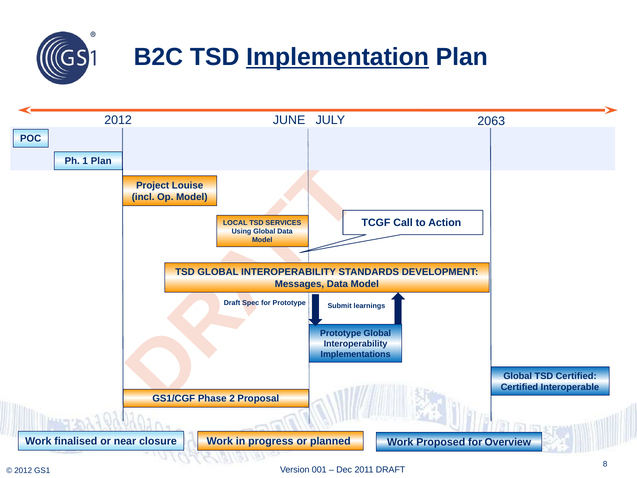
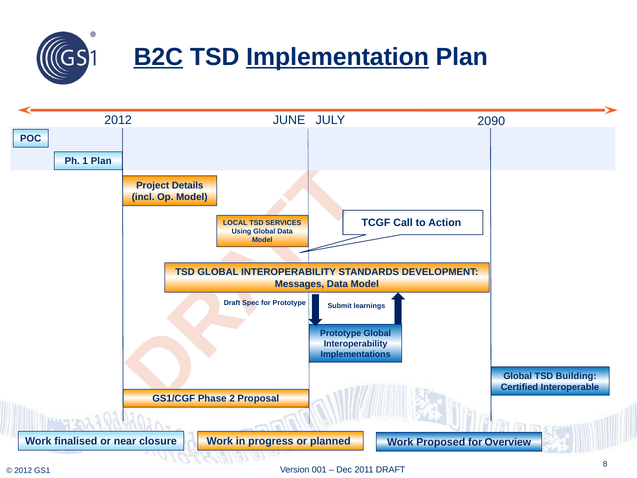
B2C underline: none -> present (158, 57)
2063: 2063 -> 2090 (491, 121)
Louise: Louise -> Details (188, 185)
TSD Certified: Certified -> Building (576, 376)
